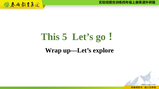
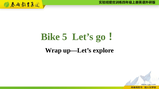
This: This -> Bike (50, 37)
